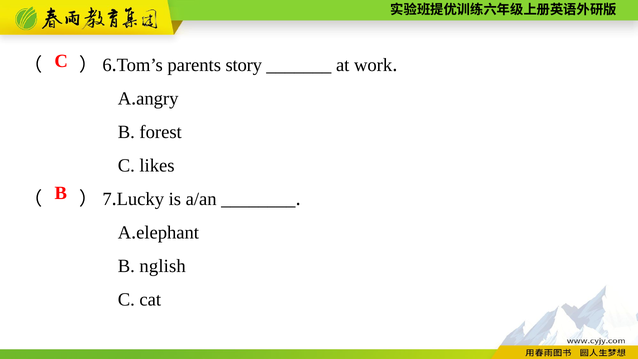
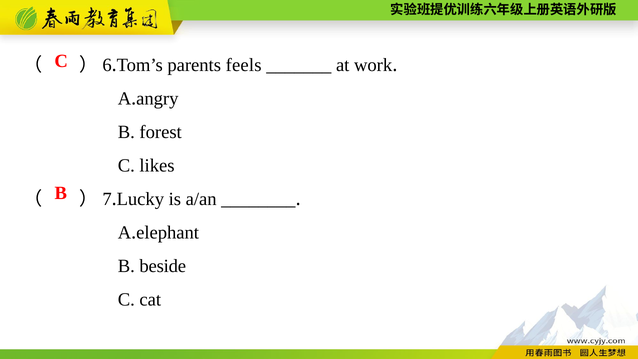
story: story -> feels (244, 65)
nglish: nglish -> beside (163, 266)
